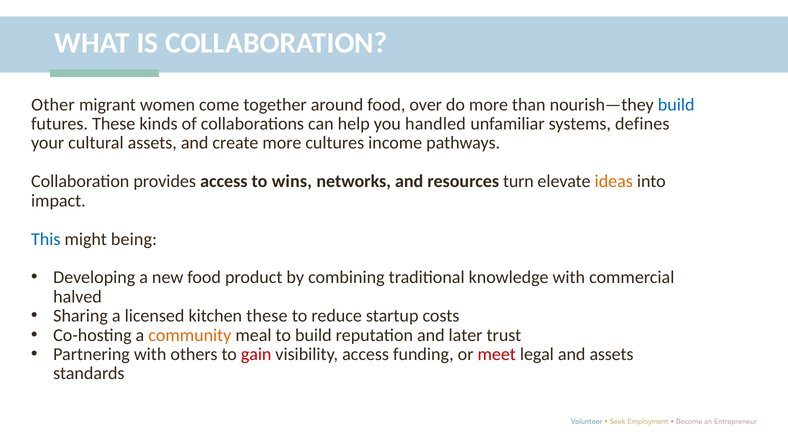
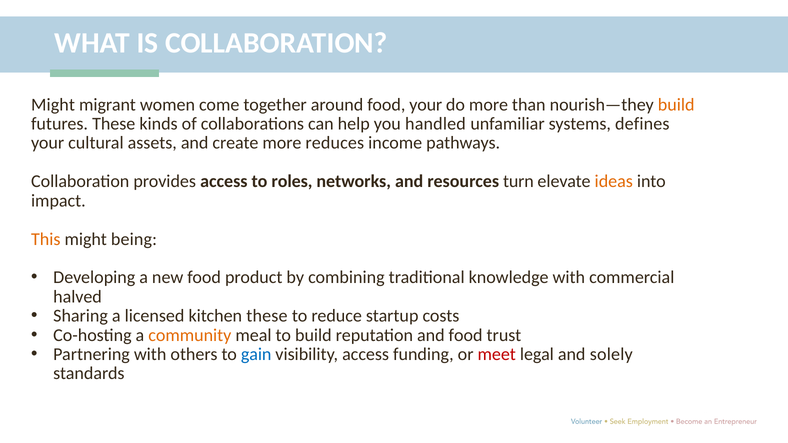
Other: Other -> Might (53, 105)
food over: over -> your (426, 105)
build colour: blue -> orange (676, 105)
cultures: cultures -> reduces (335, 143)
wins: wins -> roles (292, 182)
This colour: blue -> orange (46, 239)
and later: later -> food (466, 335)
gain colour: red -> blue (256, 355)
and assets: assets -> solely (611, 355)
